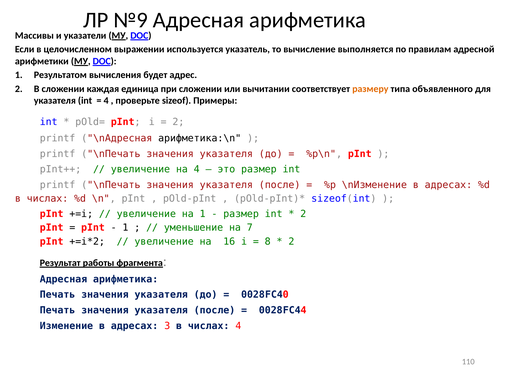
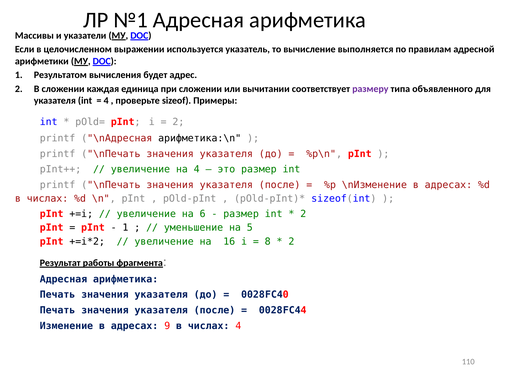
№9: №9 -> №1 (131, 20)
размеру colour: orange -> purple (370, 89)
на 1: 1 -> 6 (203, 214)
7: 7 -> 5 (250, 228)
3: 3 -> 9 (167, 326)
